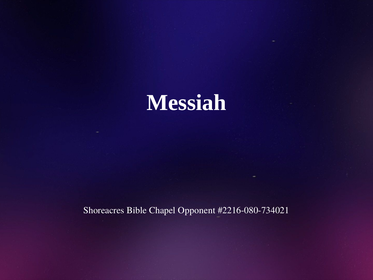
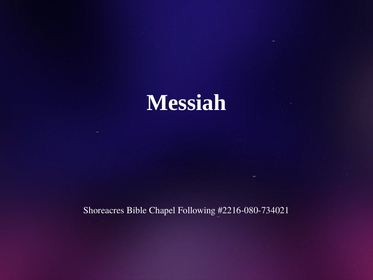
Opponent: Opponent -> Following (197, 210)
